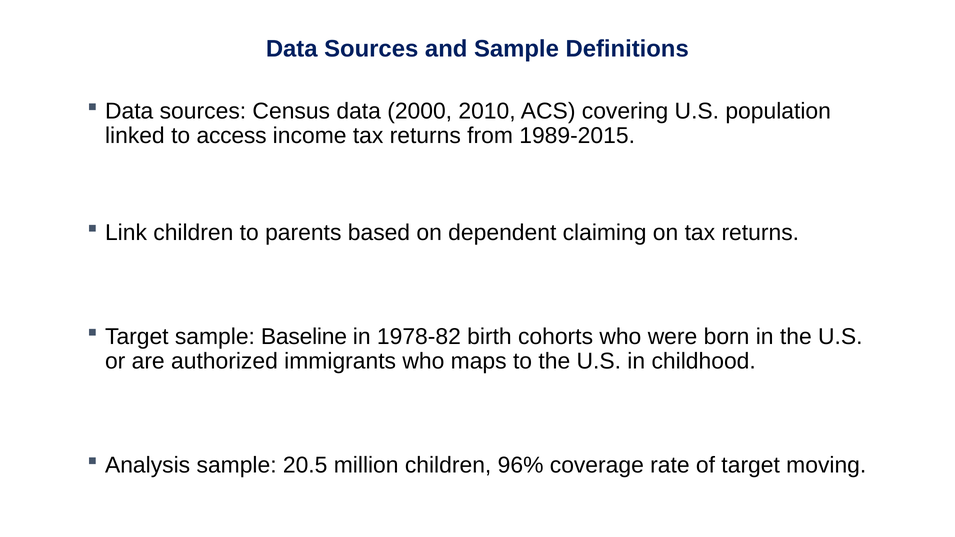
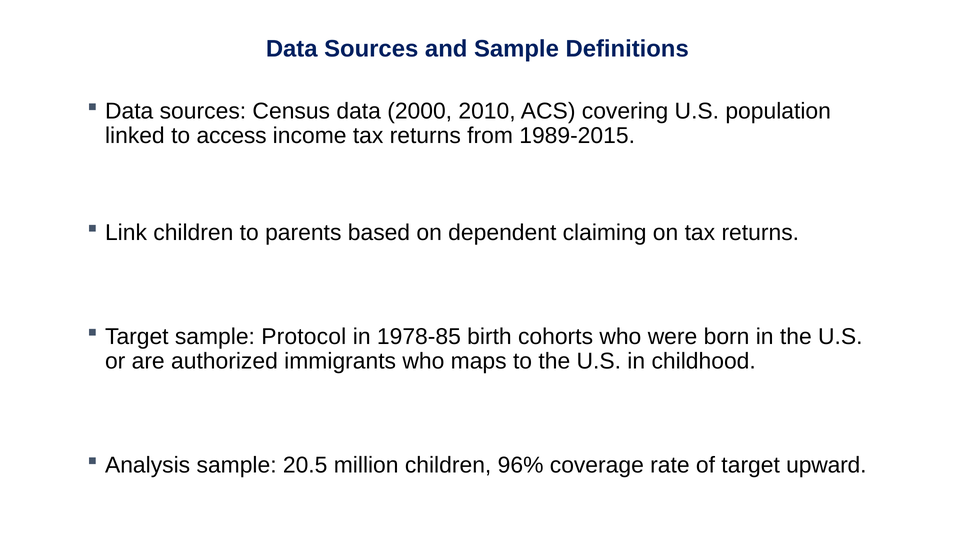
Baseline: Baseline -> Protocol (304, 337)
1978-82: 1978-82 -> 1978-85 (419, 337)
moving: moving -> upward (826, 465)
